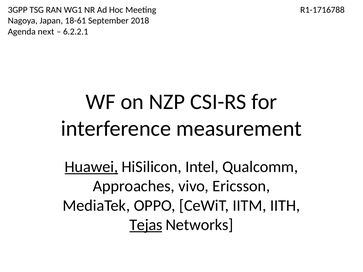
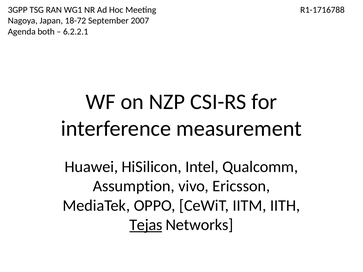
18-61: 18-61 -> 18-72 (76, 21)
2018: 2018 -> 2007 (140, 21)
next: next -> both (46, 32)
Huawei underline: present -> none (91, 167)
Approaches: Approaches -> Assumption (134, 186)
